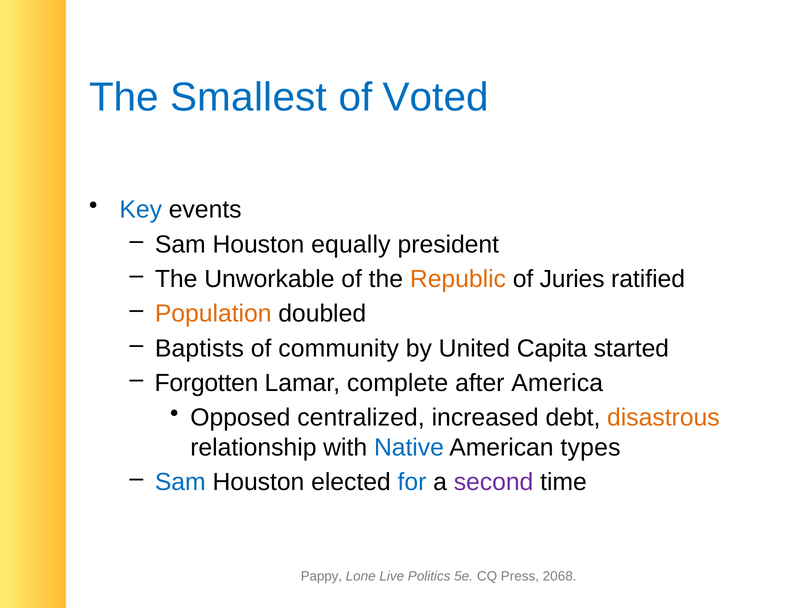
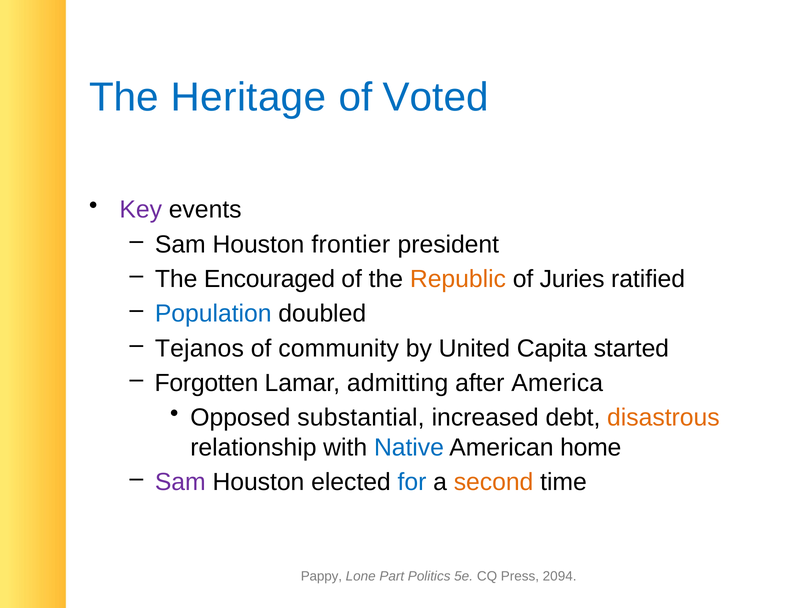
Smallest: Smallest -> Heritage (249, 97)
Key colour: blue -> purple (141, 210)
equally: equally -> frontier (351, 244)
Unworkable: Unworkable -> Encouraged (270, 279)
Population colour: orange -> blue (213, 314)
Baptists: Baptists -> Tejanos (199, 348)
complete: complete -> admitting (398, 383)
centralized: centralized -> substantial (361, 417)
types: types -> home (591, 447)
Sam colour: blue -> purple (180, 482)
second colour: purple -> orange (494, 482)
Live: Live -> Part (392, 576)
2068: 2068 -> 2094 (560, 576)
